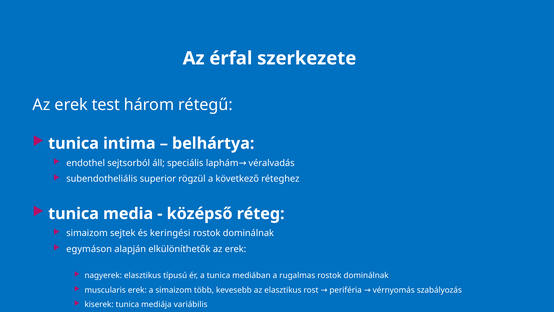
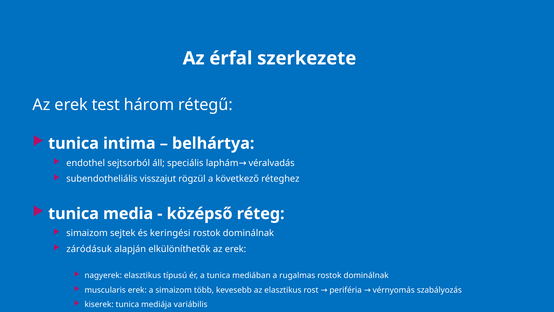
superior: superior -> visszajut (158, 179)
egymáson: egymáson -> záródásuk (89, 249)
